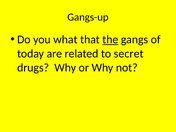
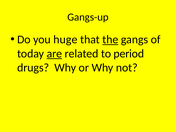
what: what -> huge (65, 40)
are underline: none -> present (54, 54)
secret: secret -> period (129, 54)
